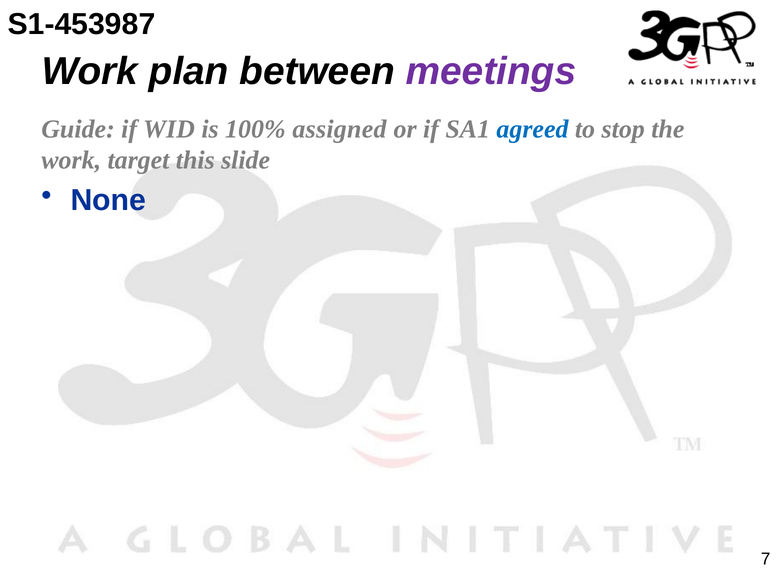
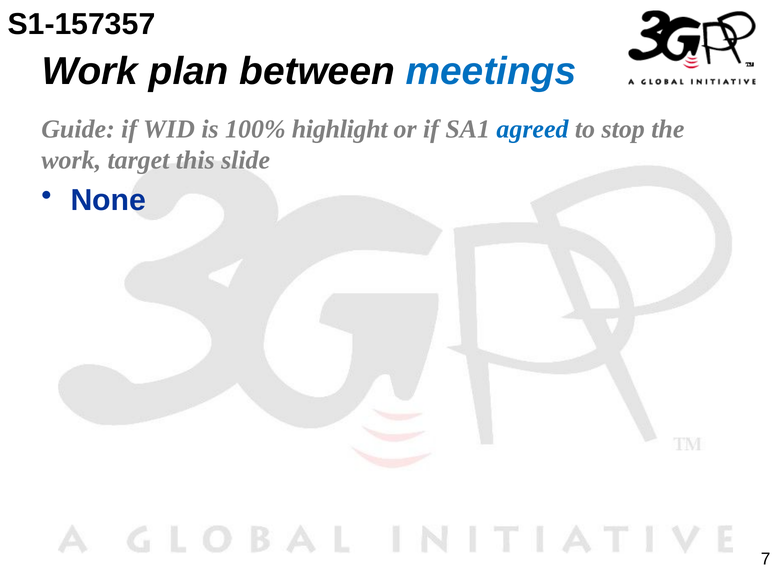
S1-453987: S1-453987 -> S1-157357 (82, 24)
meetings colour: purple -> blue (491, 71)
assigned: assigned -> highlight (340, 129)
